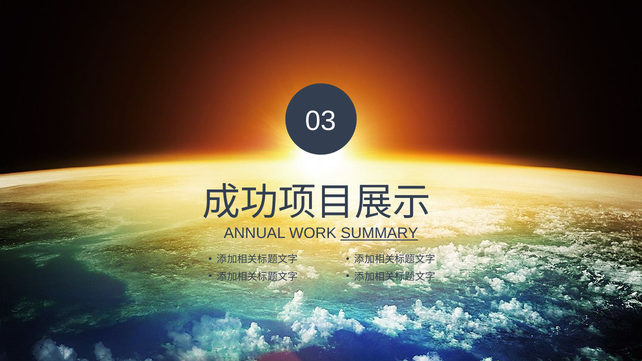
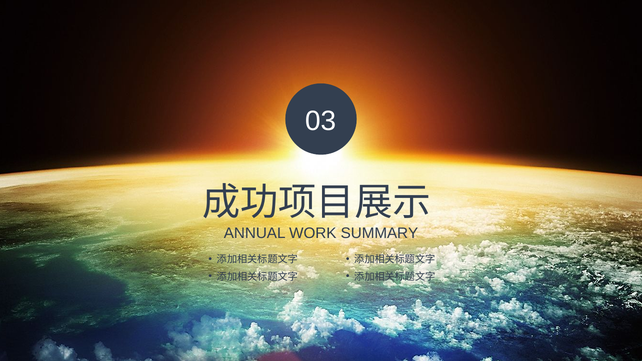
SUMMARY underline: present -> none (379, 233)
